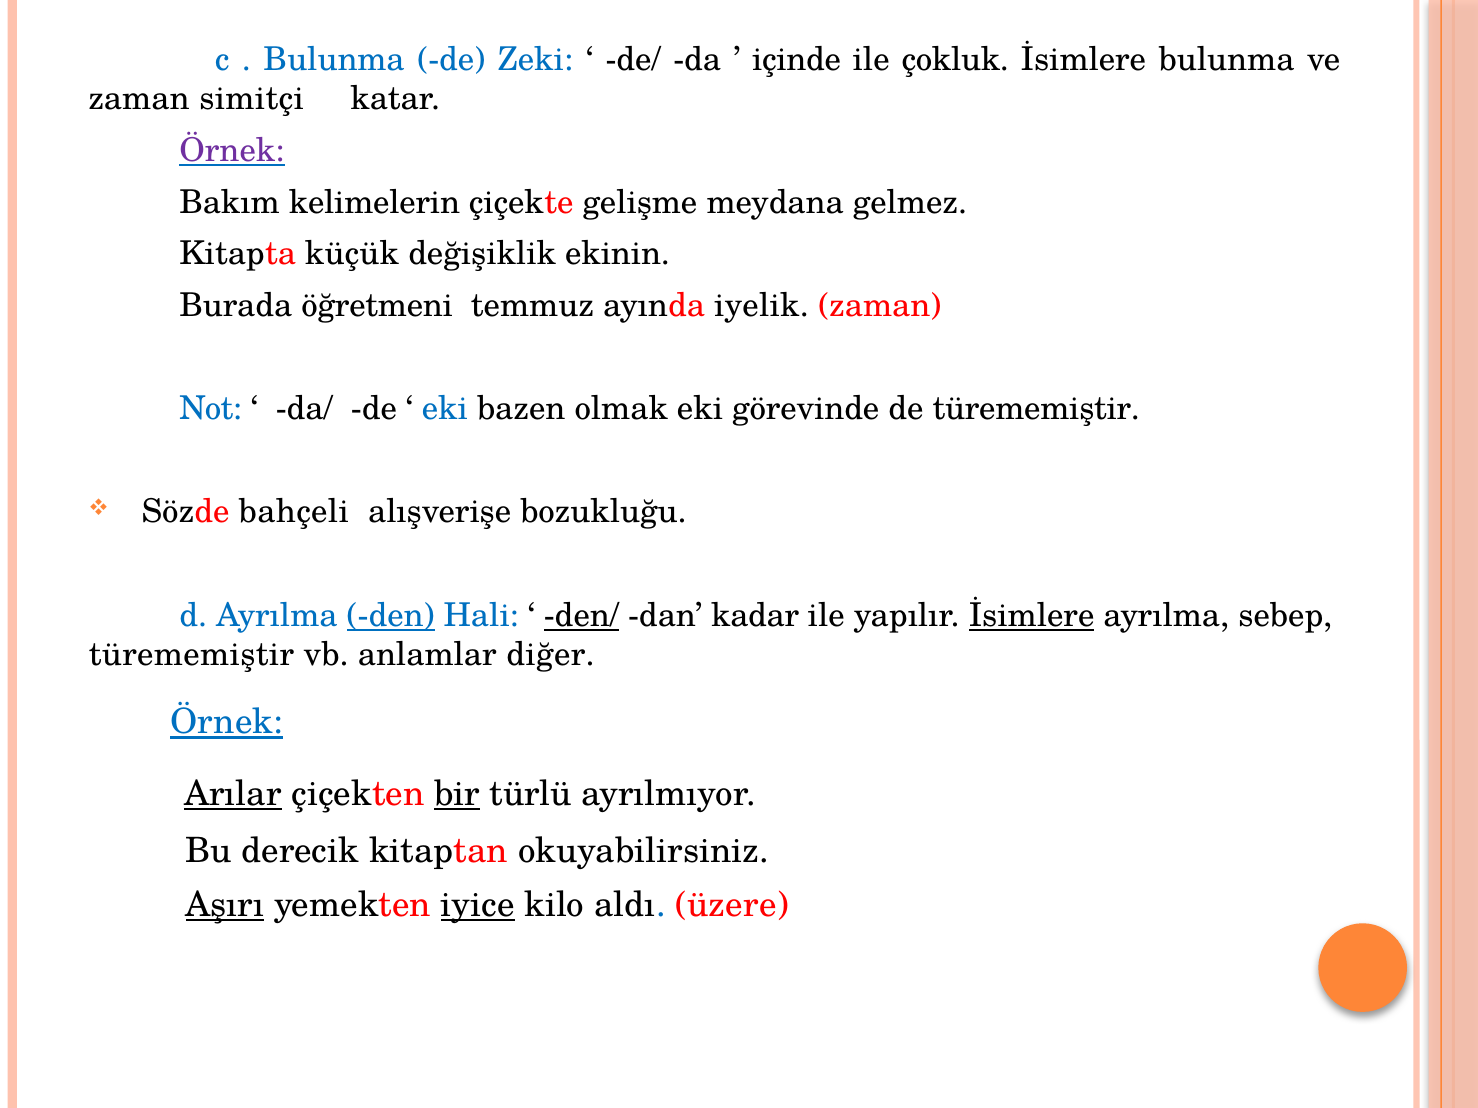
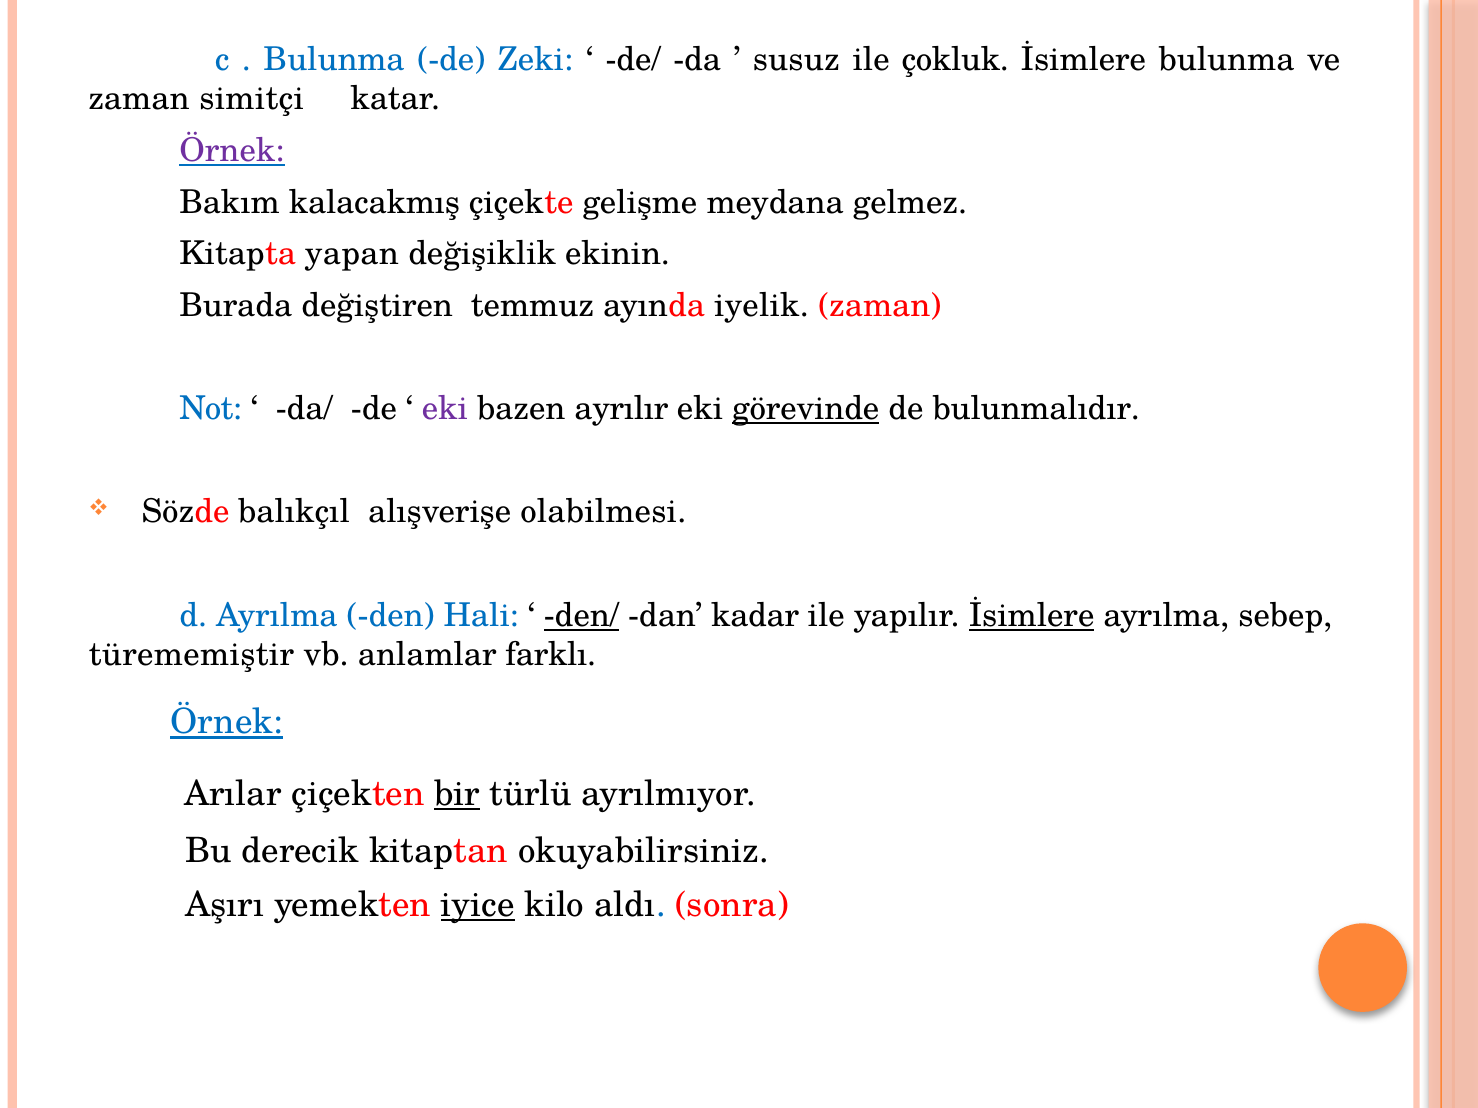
içinde: içinde -> susuz (796, 60)
kelimelerin: kelimelerin -> kalacakmış (374, 202)
küçük: küçük -> yapan (352, 254)
öğretmeni: öğretmeni -> değiştiren (377, 306)
eki colour: blue -> purple (445, 409)
olmak: olmak -> ayrılır (621, 409)
görevinde underline: none -> present (806, 409)
de türememiştir: türememiştir -> bulunmalıdır (1036, 409)
bahçeli: bahçeli -> balıkçıl (294, 512)
bozukluğu: bozukluğu -> olabilmesi (603, 512)
den underline: present -> none (391, 616)
diğer: diğer -> farklı (551, 655)
Arılar underline: present -> none (233, 794)
Aşırı underline: present -> none (225, 905)
üzere: üzere -> sonra (732, 905)
